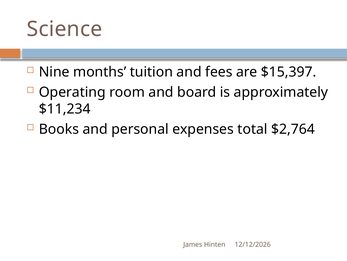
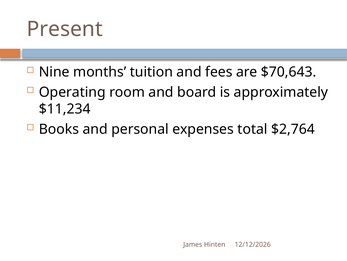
Science: Science -> Present (65, 29)
$15,397: $15,397 -> $70,643 (289, 72)
